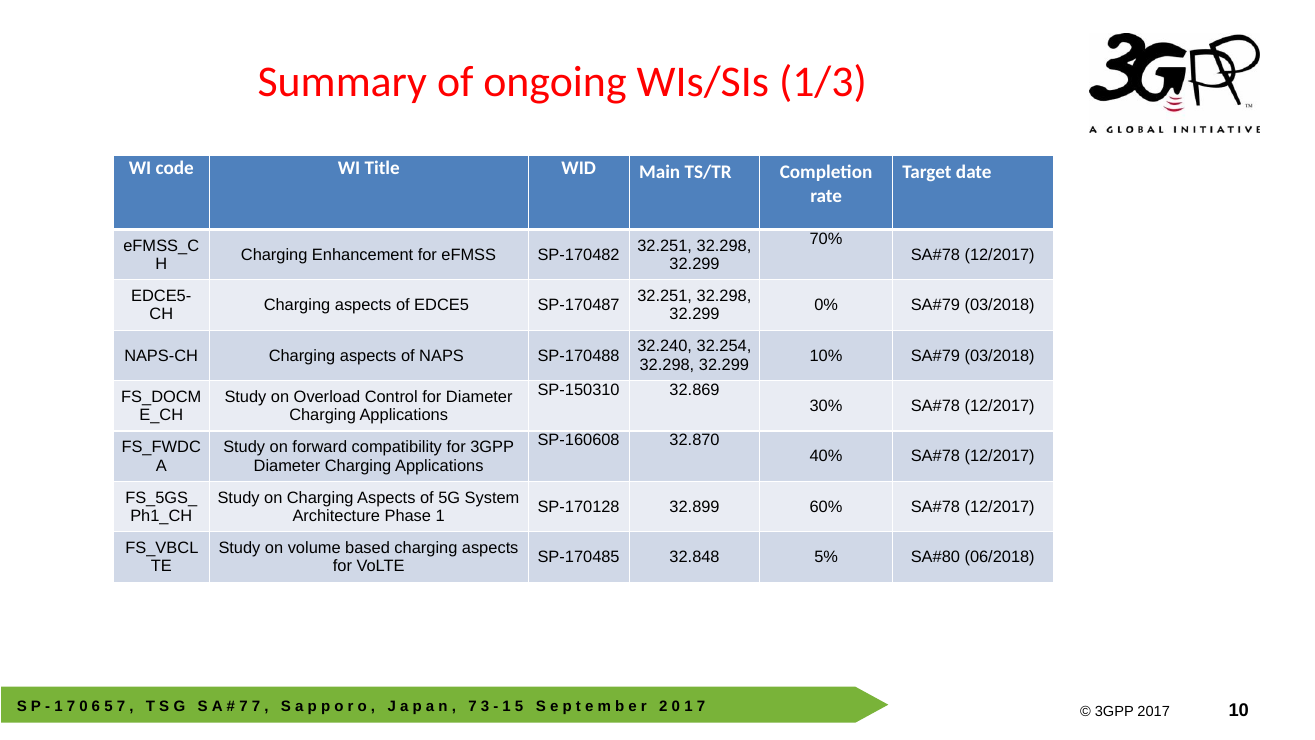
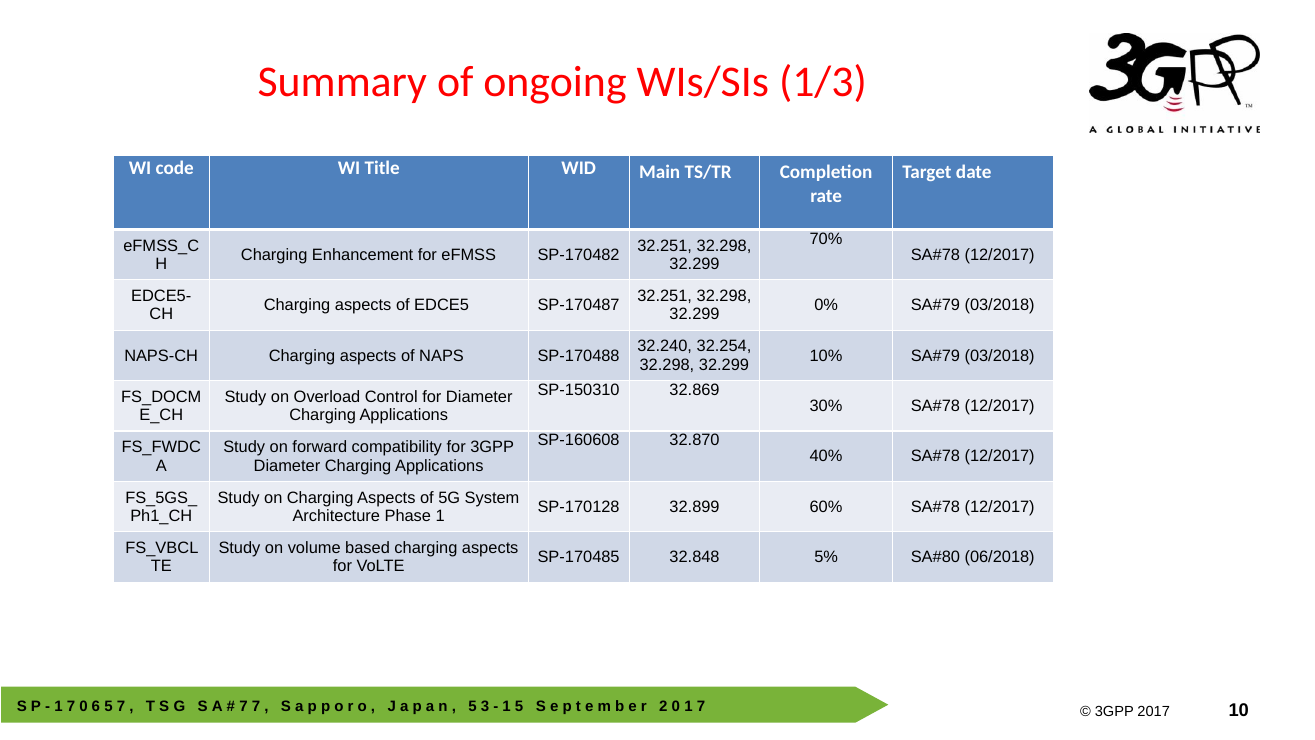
7: 7 -> 5 (473, 706)
